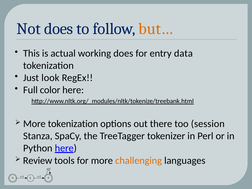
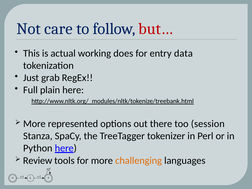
Not does: does -> care (58, 29)
but… colour: orange -> red (156, 29)
look: look -> grab (50, 78)
color: color -> plain (50, 90)
More tokenization: tokenization -> represented (73, 124)
